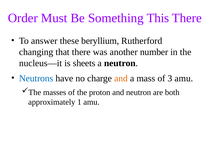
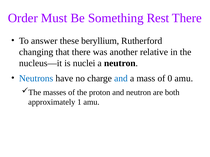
This: This -> Rest (158, 18)
number: number -> relative (154, 52)
sheets: sheets -> nuclei (84, 63)
and colour: orange -> blue (121, 79)
3: 3 -> 0 (170, 79)
